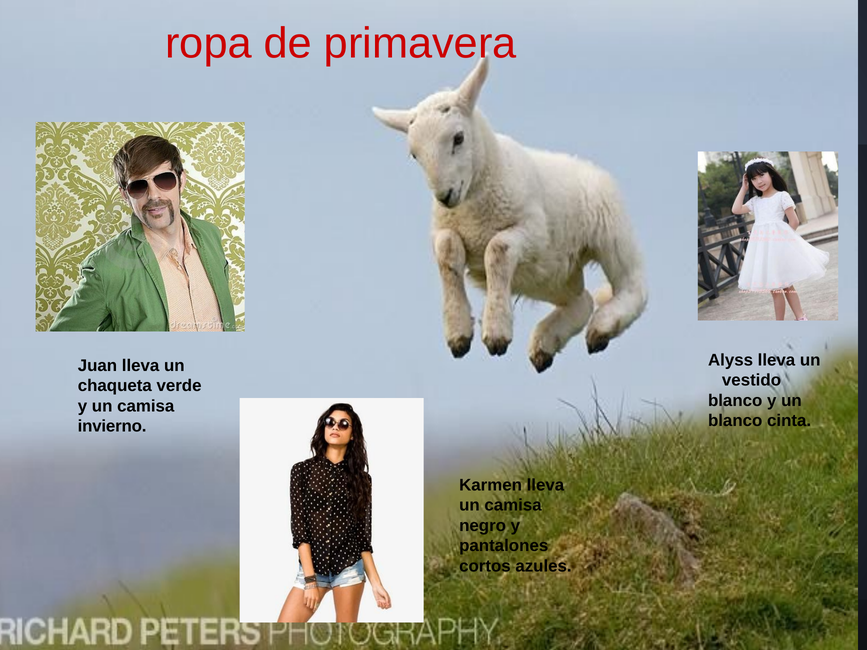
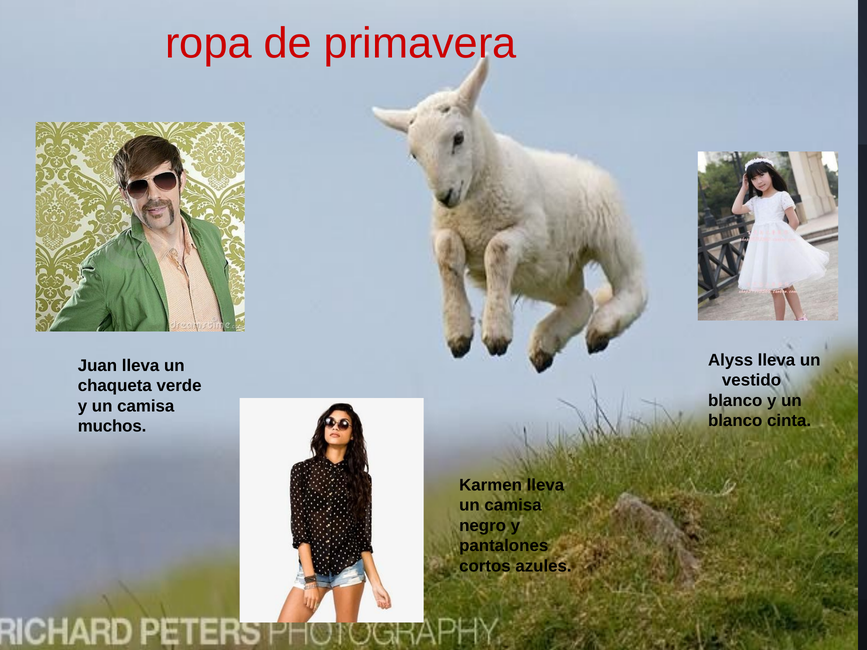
invierno: invierno -> muchos (112, 427)
